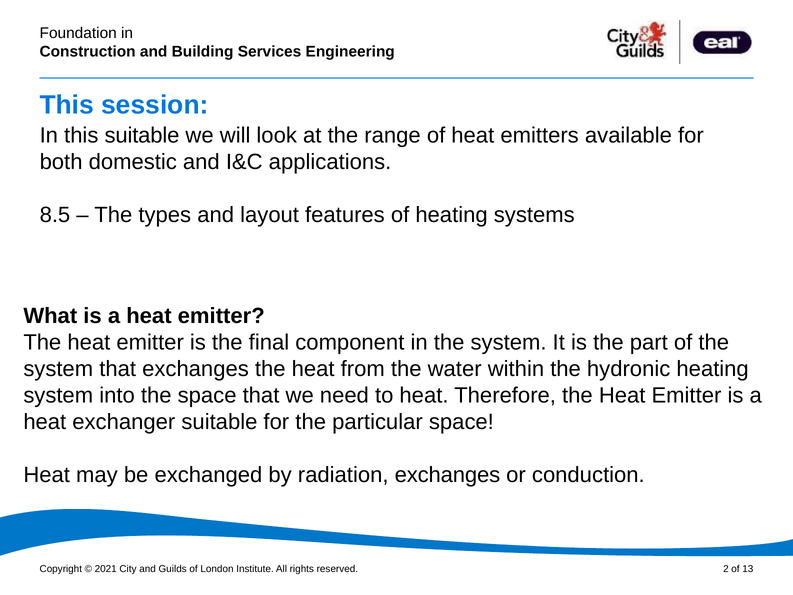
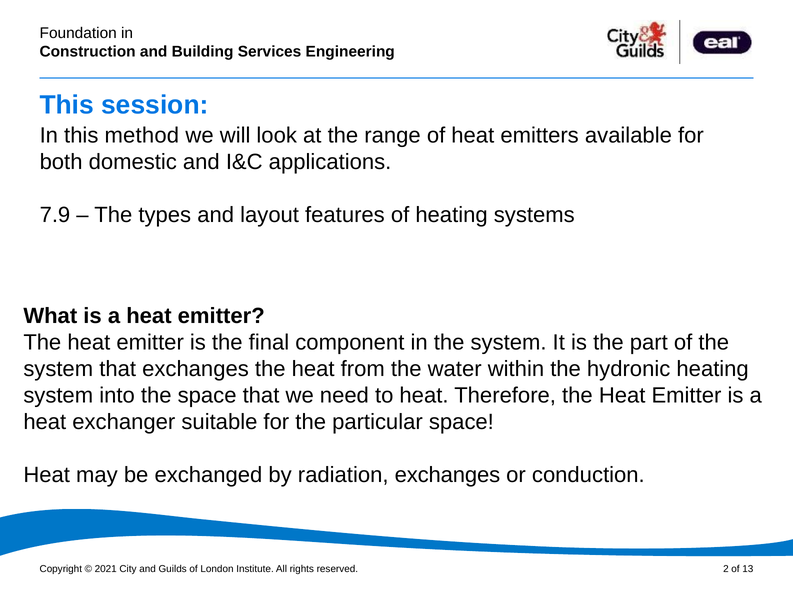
this suitable: suitable -> method (142, 135)
8.5: 8.5 -> 7.9 (55, 215)
